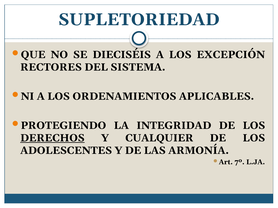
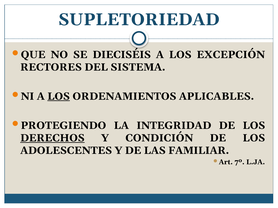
LOS underline: none -> present (59, 97)
CUALQUIER: CUALQUIER -> CONDICIÓN (159, 138)
ARMONÍA: ARMONÍA -> FAMILIAR (199, 151)
